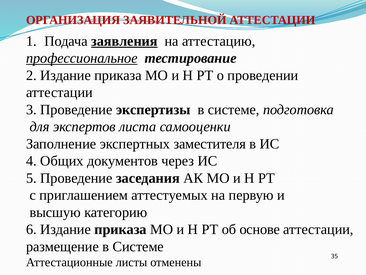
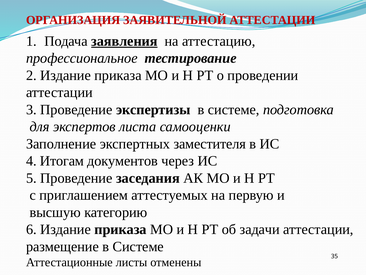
профессиональное underline: present -> none (82, 58)
Общих: Общих -> Итогам (62, 161)
основе: основе -> задачи (260, 229)
